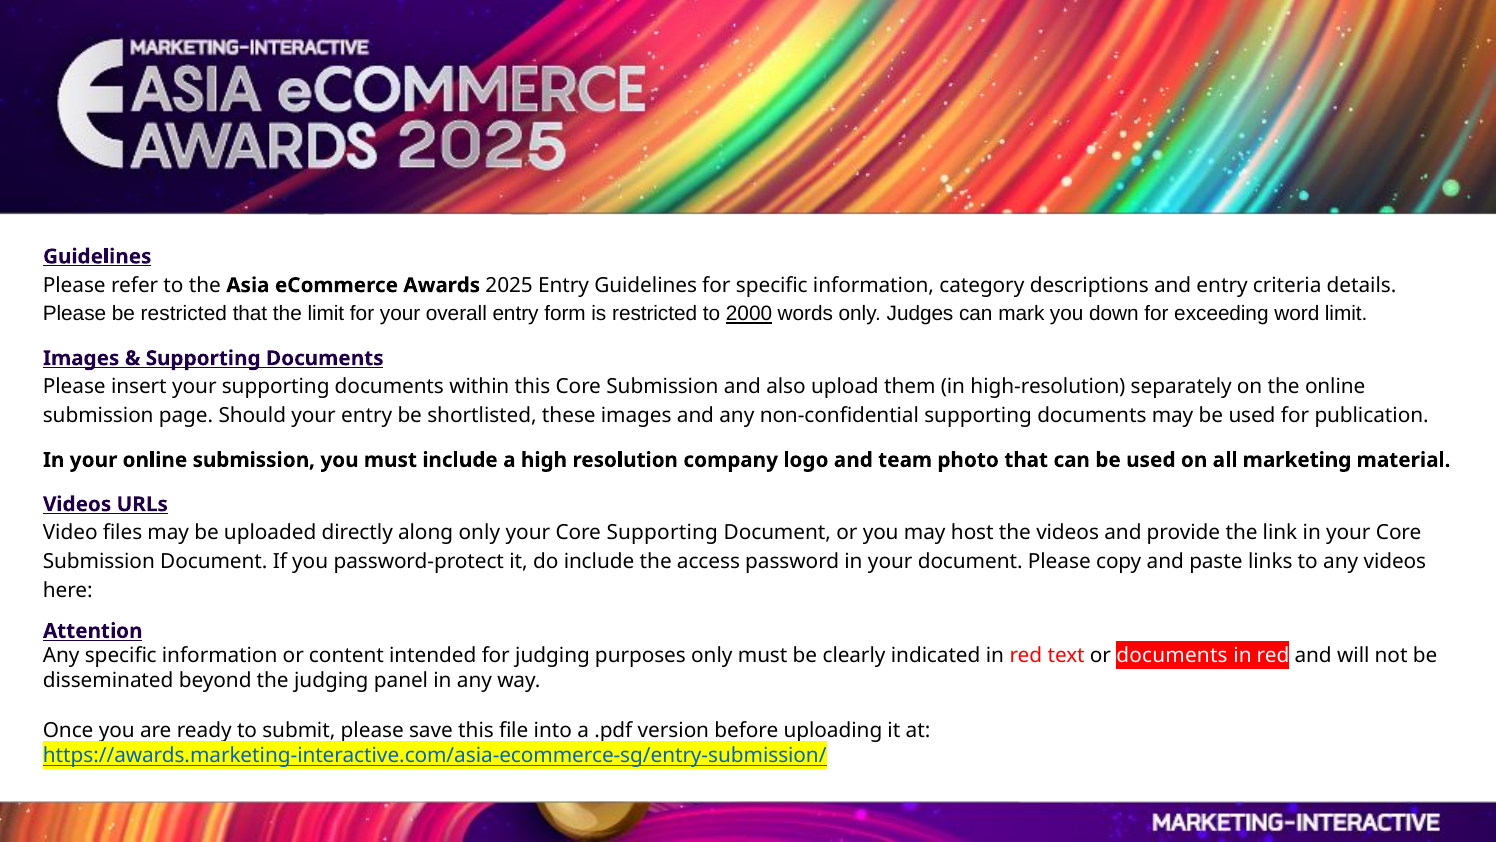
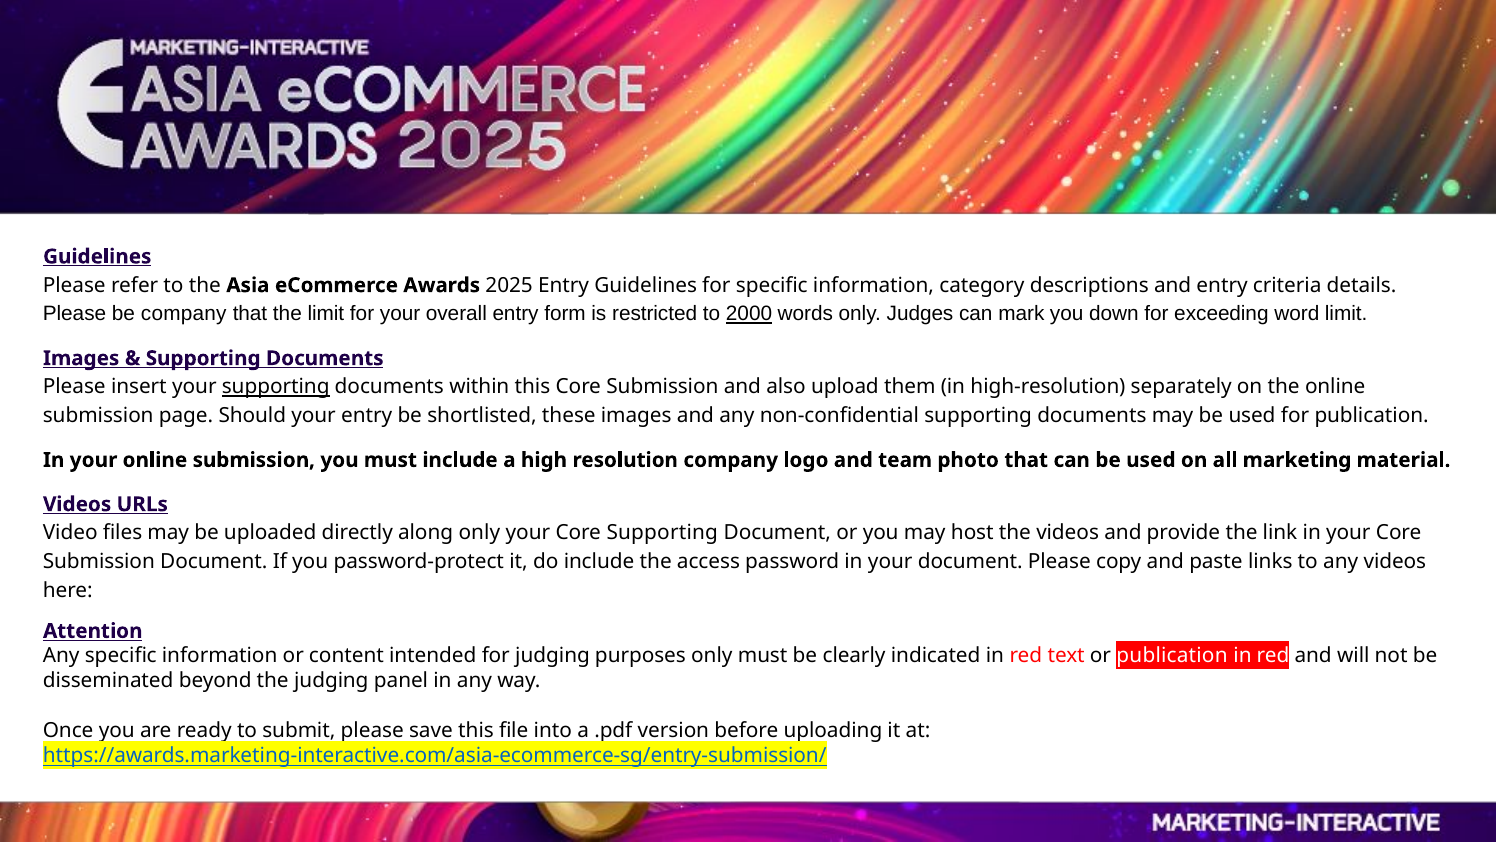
be restricted: restricted -> company (184, 314)
supporting underline: none -> present (276, 387)
or documents: documents -> publication (1172, 656)
